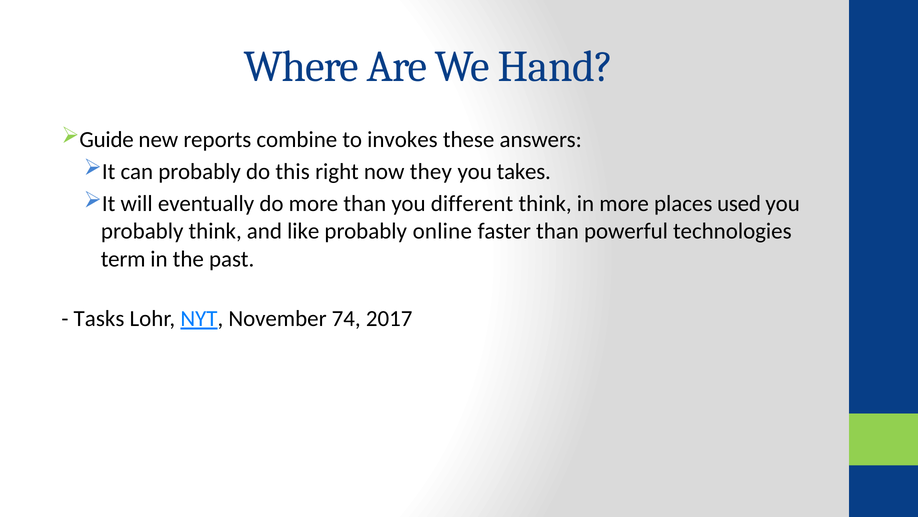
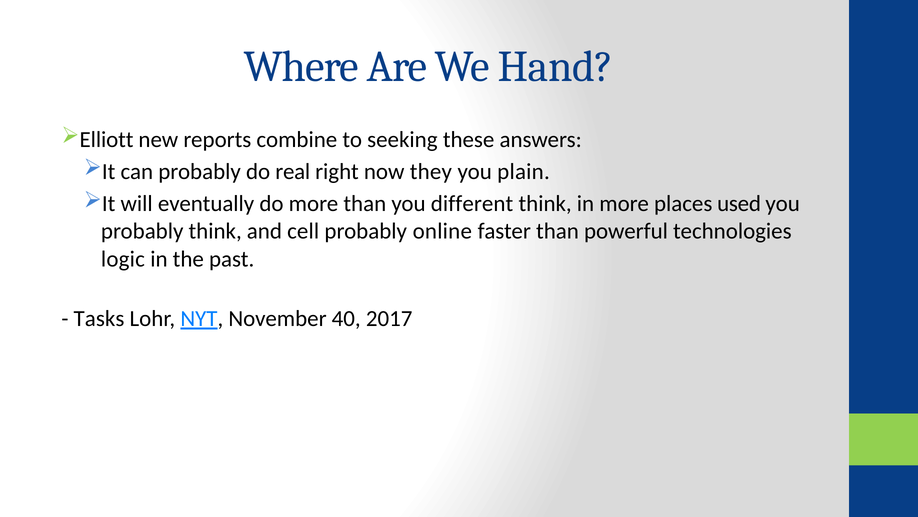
Guide: Guide -> Elliott (107, 139)
invokes: invokes -> seeking (402, 139)
this: this -> real (293, 171)
takes: takes -> plain (524, 171)
like: like -> cell (303, 231)
term: term -> logic (123, 259)
74: 74 -> 40 (346, 318)
